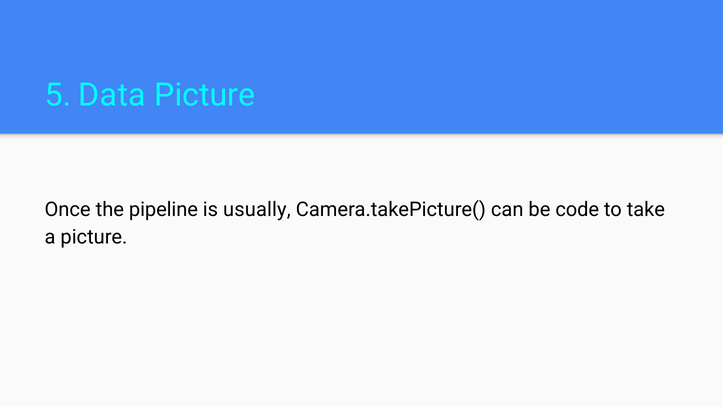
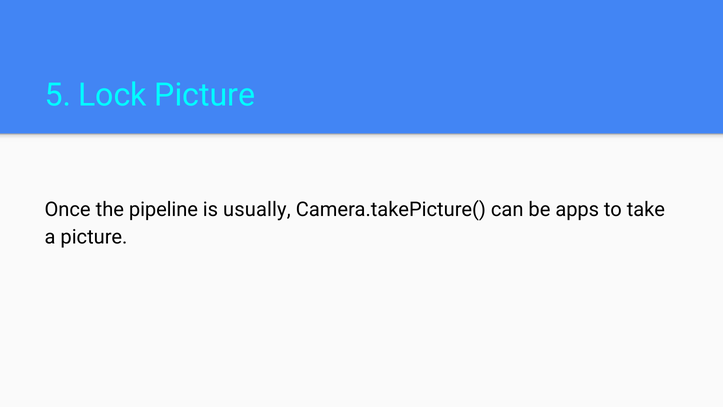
Data: Data -> Lock (112, 95)
code: code -> apps (577, 209)
